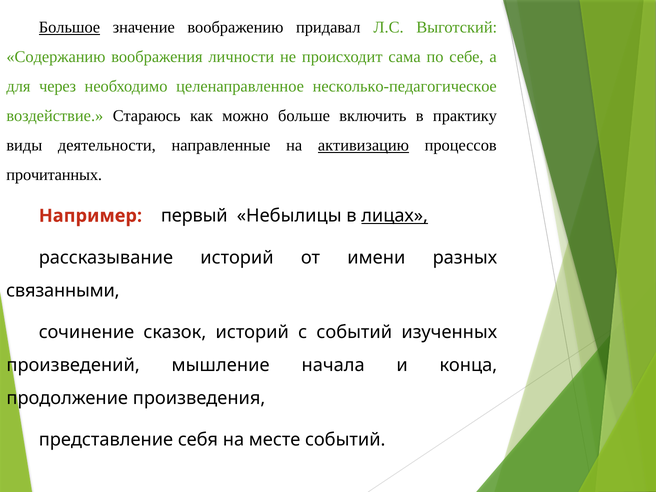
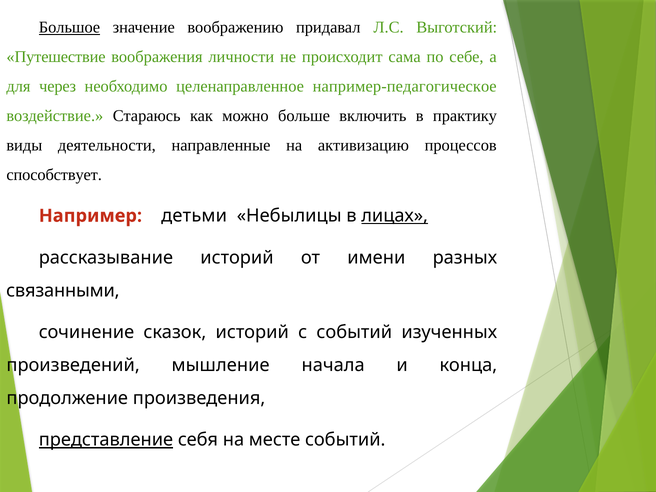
Содержанию: Содержанию -> Путешествие (56, 57)
несколько-педагогическое: несколько-педагогическое -> например-педагогическое (405, 86)
активизацию underline: present -> none (363, 145)
прочитанных: прочитанных -> способствует (54, 175)
первый: первый -> детьми (194, 216)
представление underline: none -> present (106, 440)
